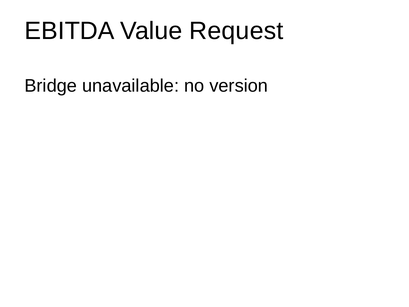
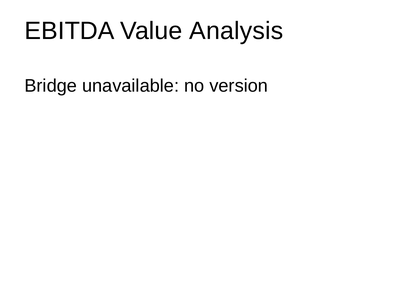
Request: Request -> Analysis (236, 31)
